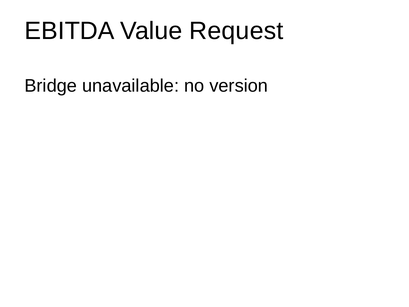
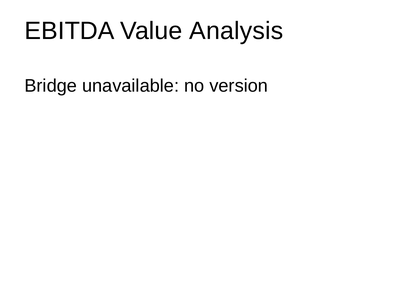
Request: Request -> Analysis (236, 31)
